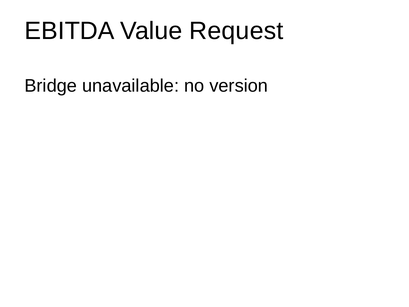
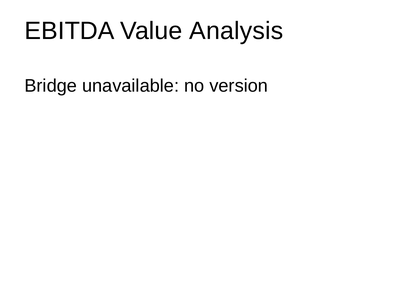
Request: Request -> Analysis (236, 31)
